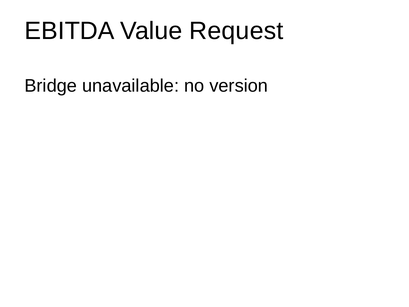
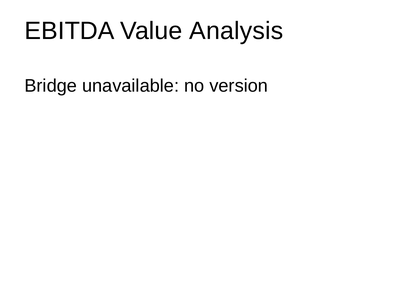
Request: Request -> Analysis (236, 31)
